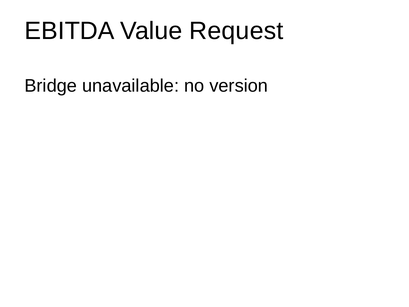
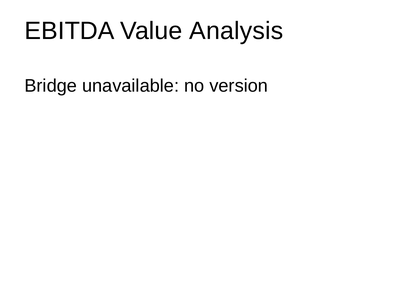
Request: Request -> Analysis (236, 31)
